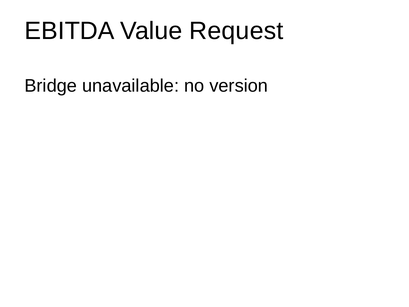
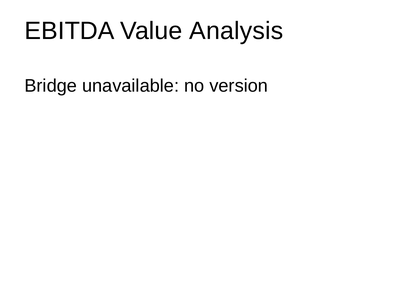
Request: Request -> Analysis (236, 31)
